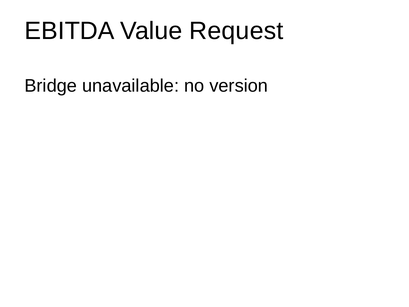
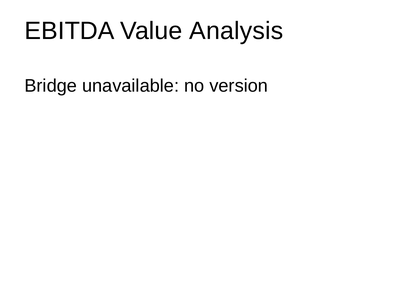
Request: Request -> Analysis (236, 31)
